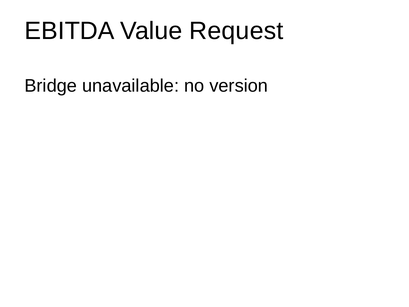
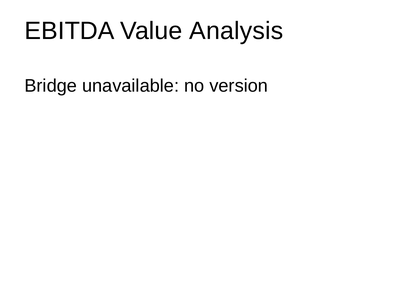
Request: Request -> Analysis (236, 31)
